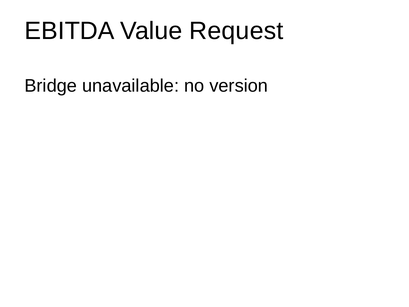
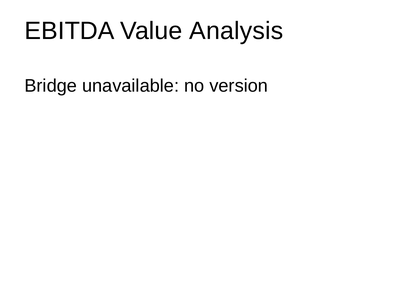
Request: Request -> Analysis (236, 31)
